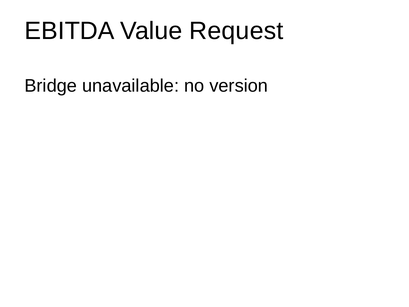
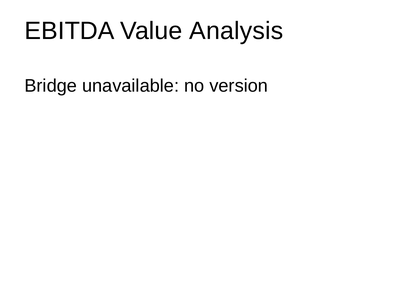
Request: Request -> Analysis (236, 31)
